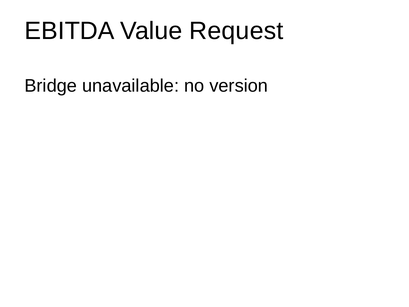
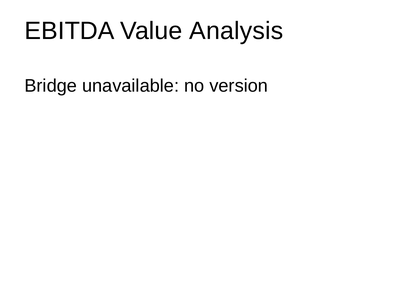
Request: Request -> Analysis (236, 31)
